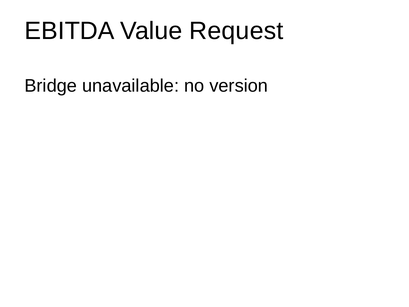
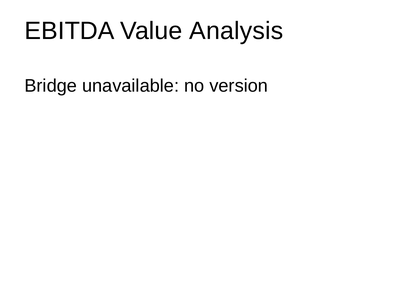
Request: Request -> Analysis (236, 31)
